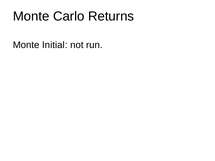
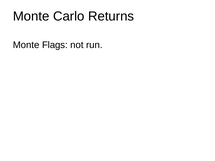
Initial: Initial -> Flags (55, 45)
